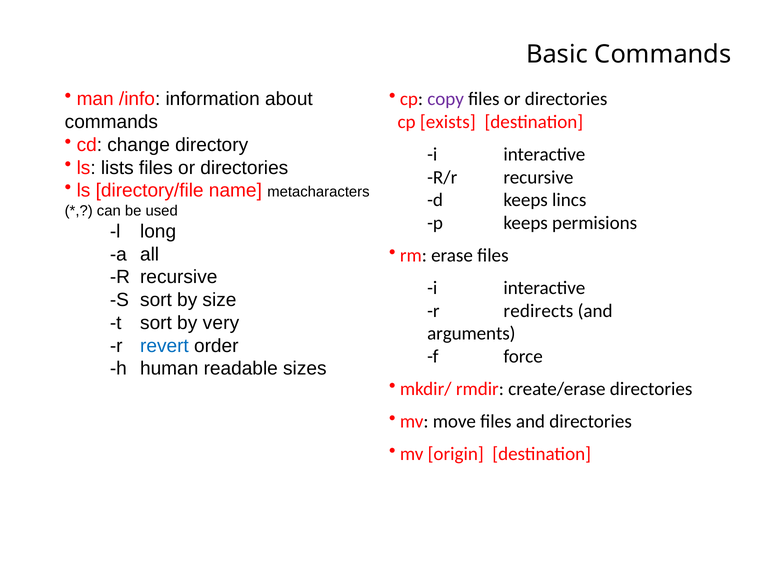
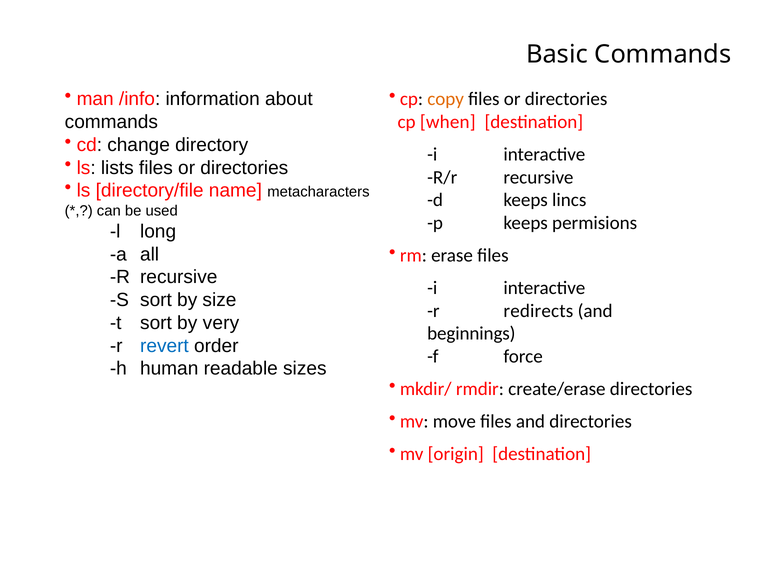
copy colour: purple -> orange (446, 99)
exists: exists -> when (448, 122)
arguments: arguments -> beginnings (471, 334)
